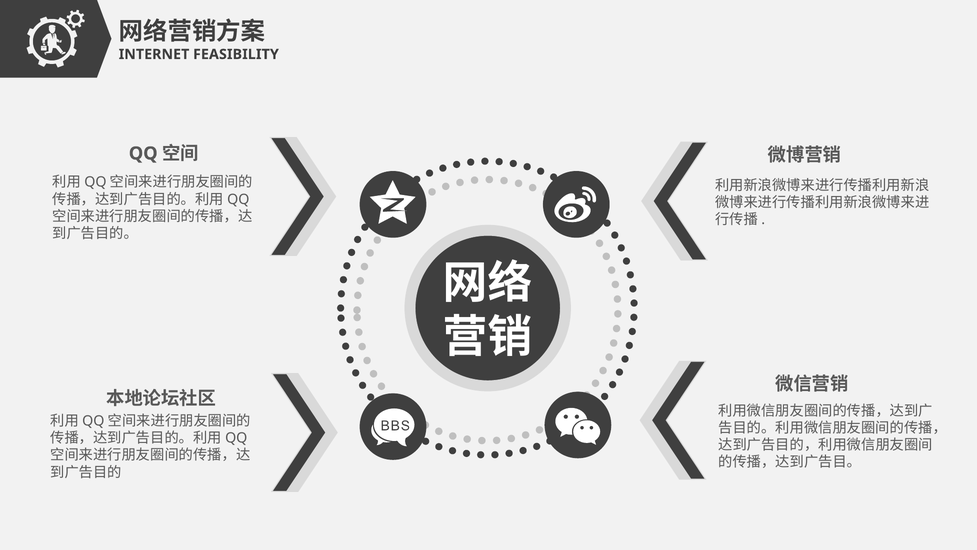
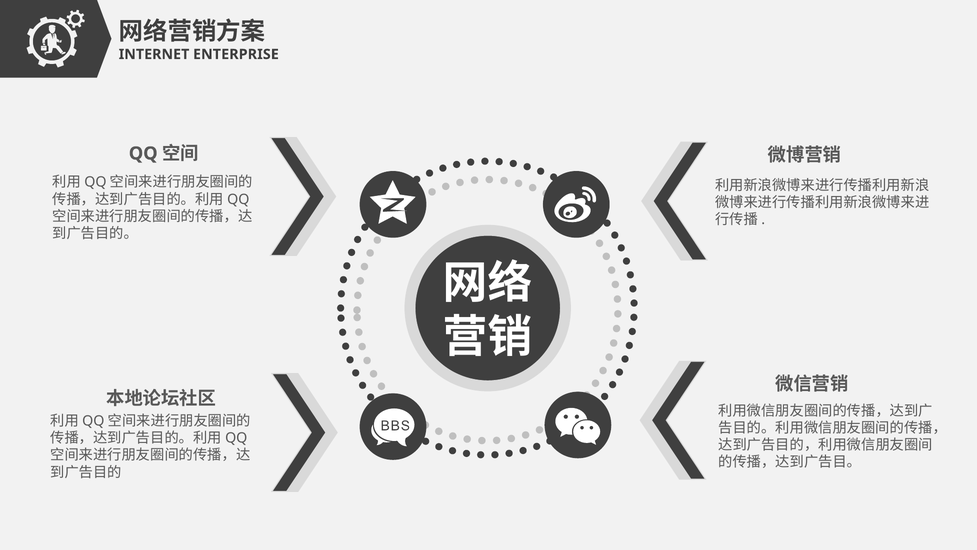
FEASIBILITY: FEASIBILITY -> ENTERPRISE (236, 54)
